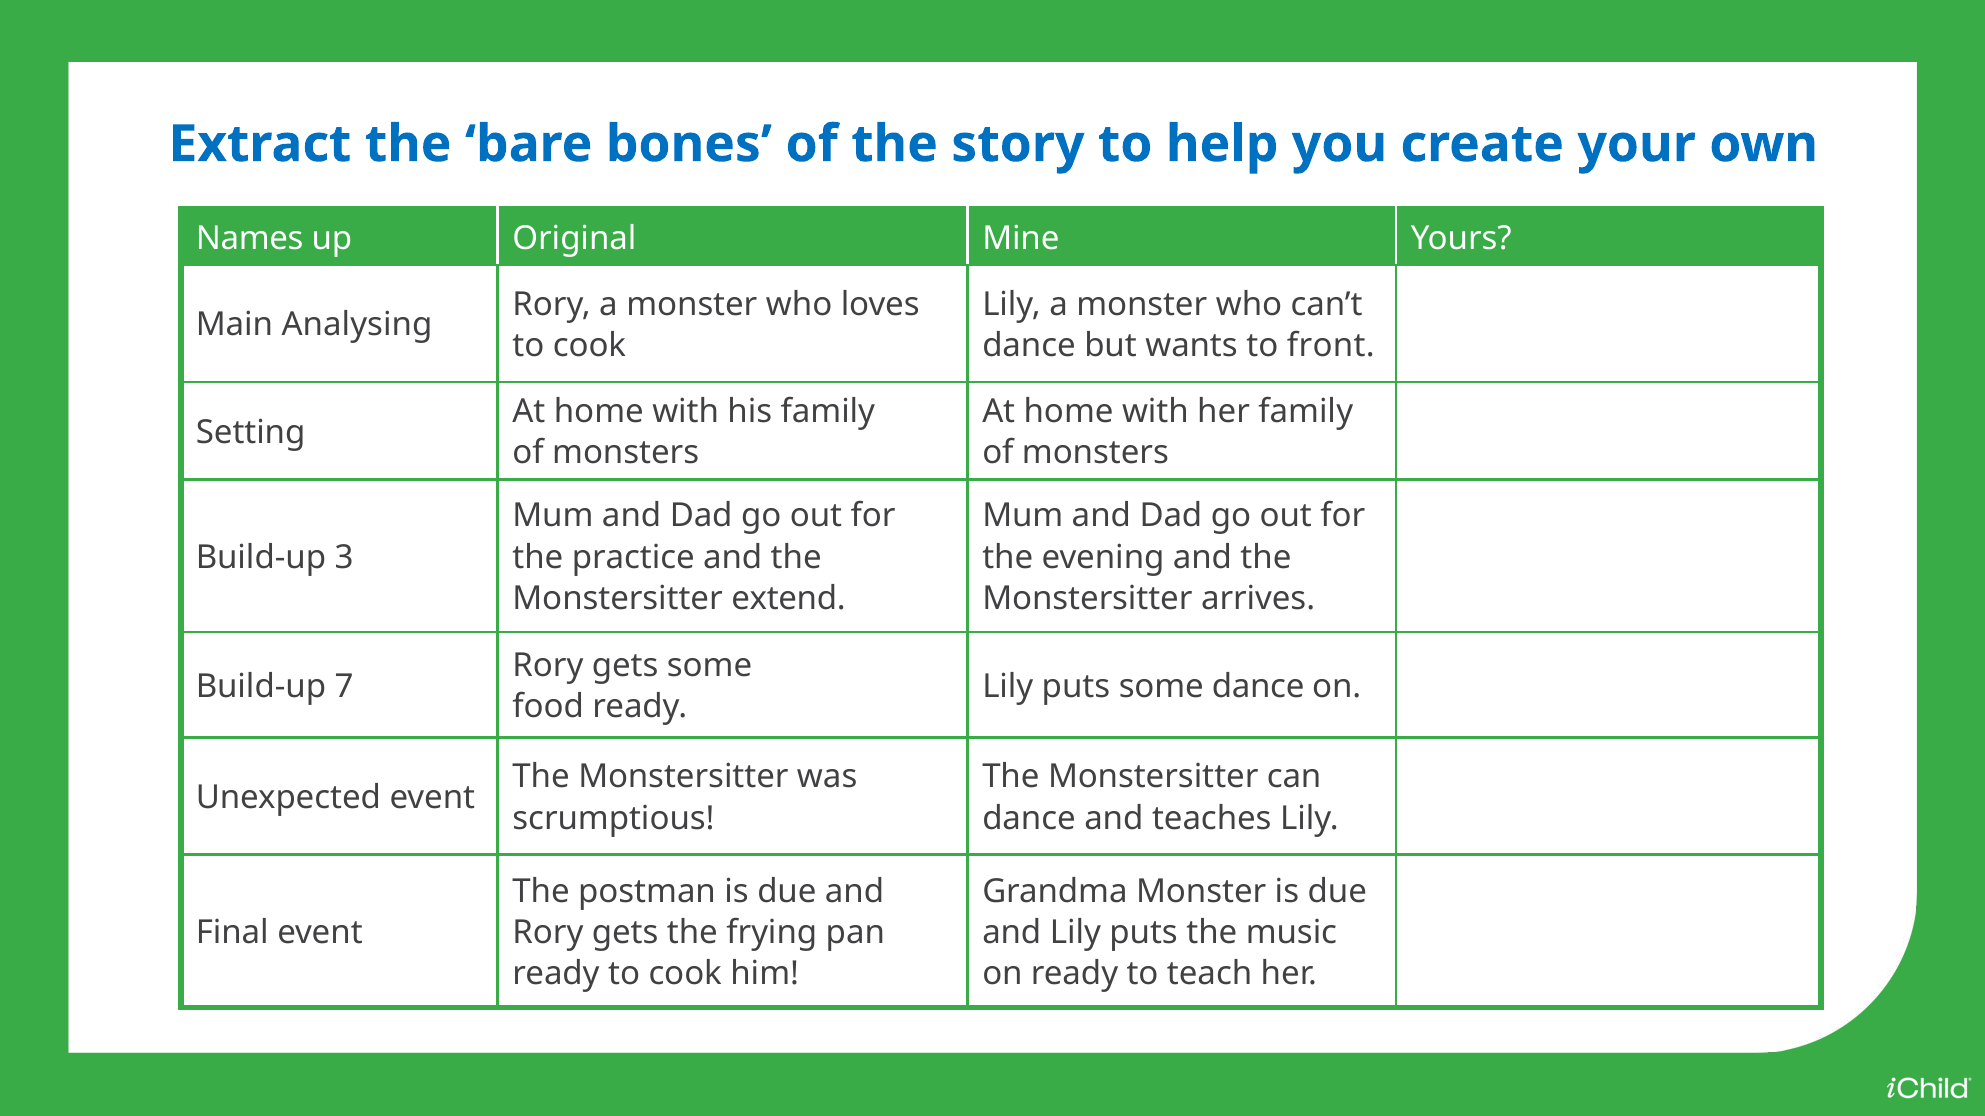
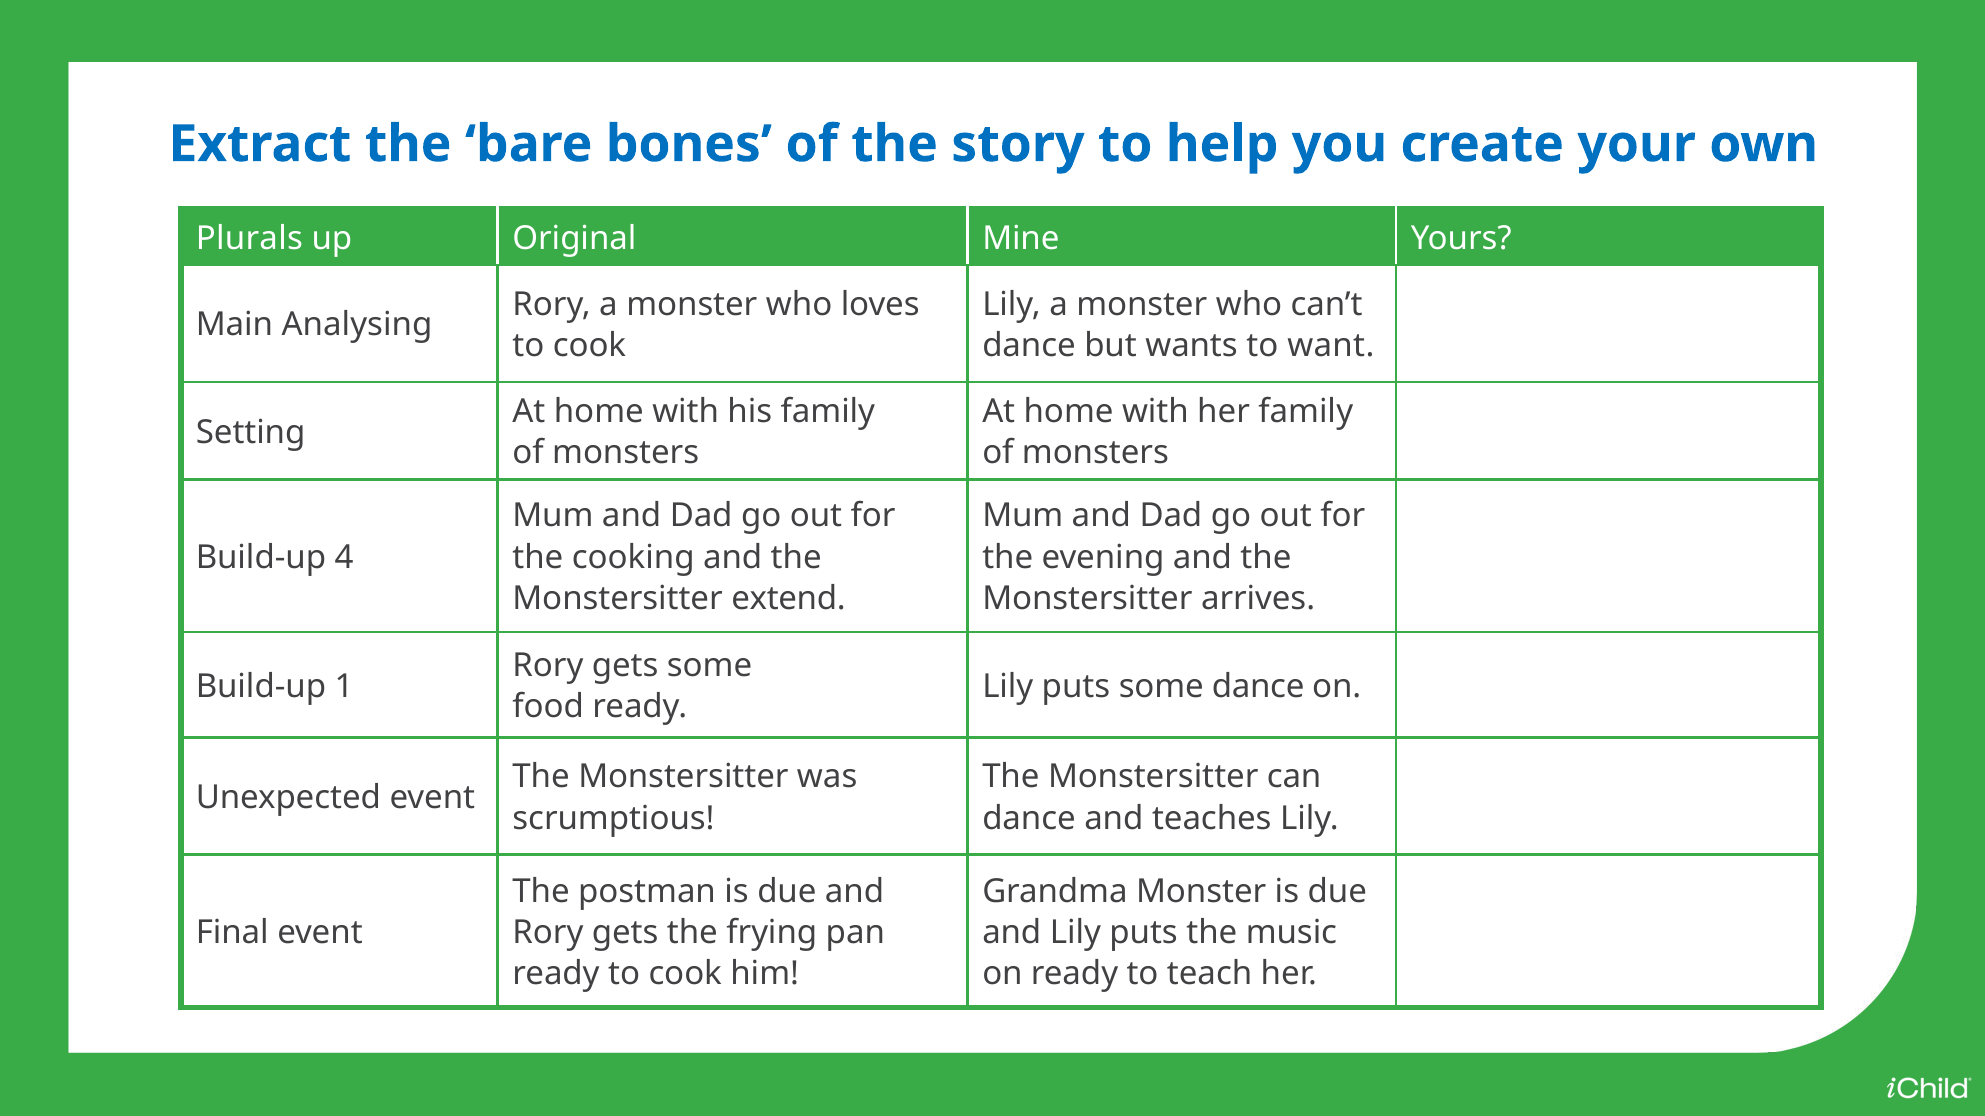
Names: Names -> Plurals (249, 238)
front: front -> want (1331, 346)
3: 3 -> 4 (344, 558)
practice: practice -> cooking (633, 558)
7: 7 -> 1 (344, 687)
